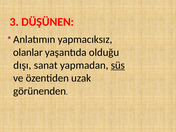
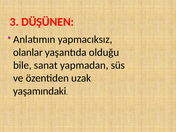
dışı: dışı -> bile (22, 65)
süs underline: present -> none (118, 65)
görünenden: görünenden -> yaşamındaki (40, 91)
